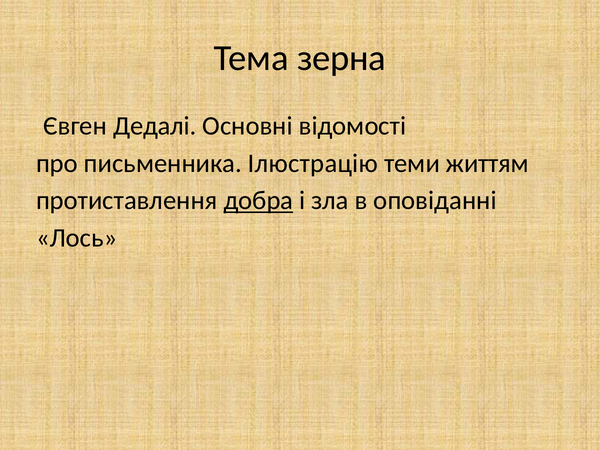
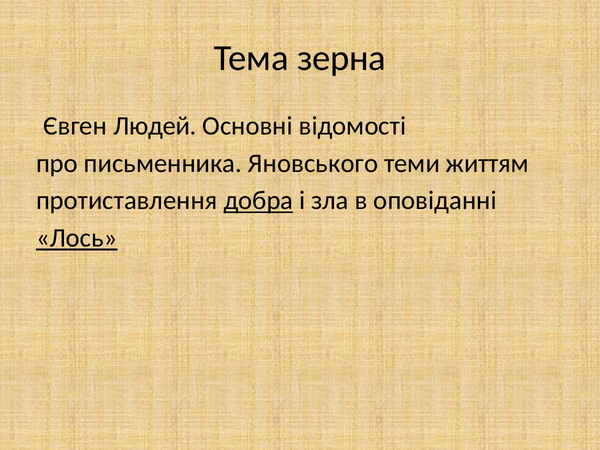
Дедалі: Дедалі -> Людей (155, 126)
Ілюстрацію: Ілюстрацію -> Яновського (313, 163)
Лось underline: none -> present (77, 238)
